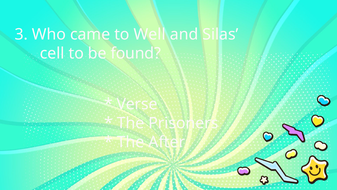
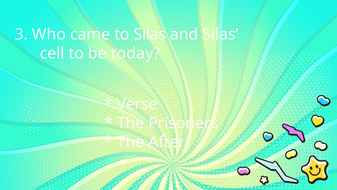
to Well: Well -> Silas (150, 34)
found: found -> today (136, 53)
